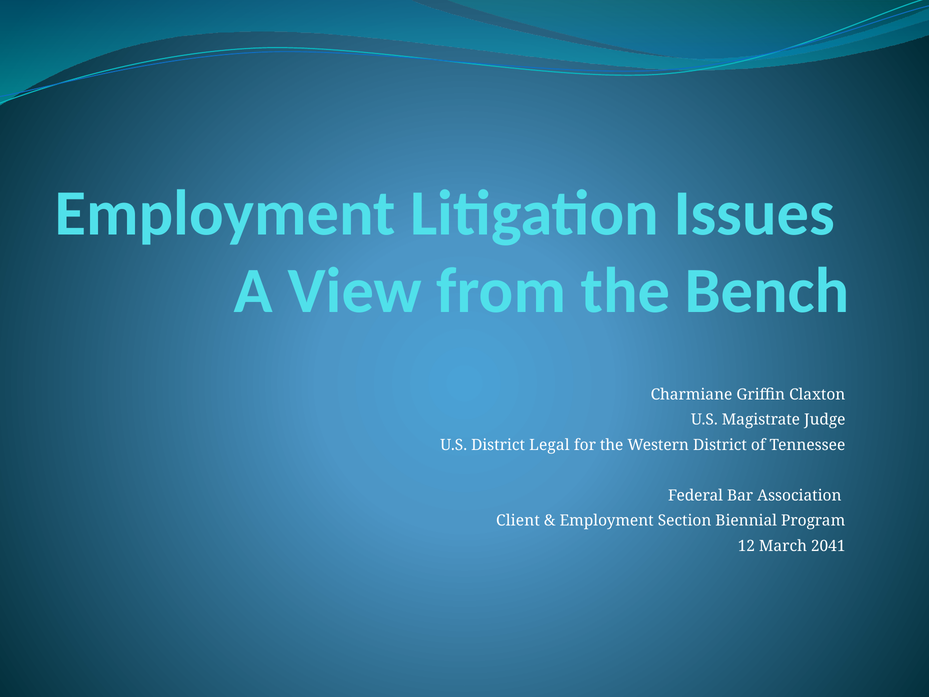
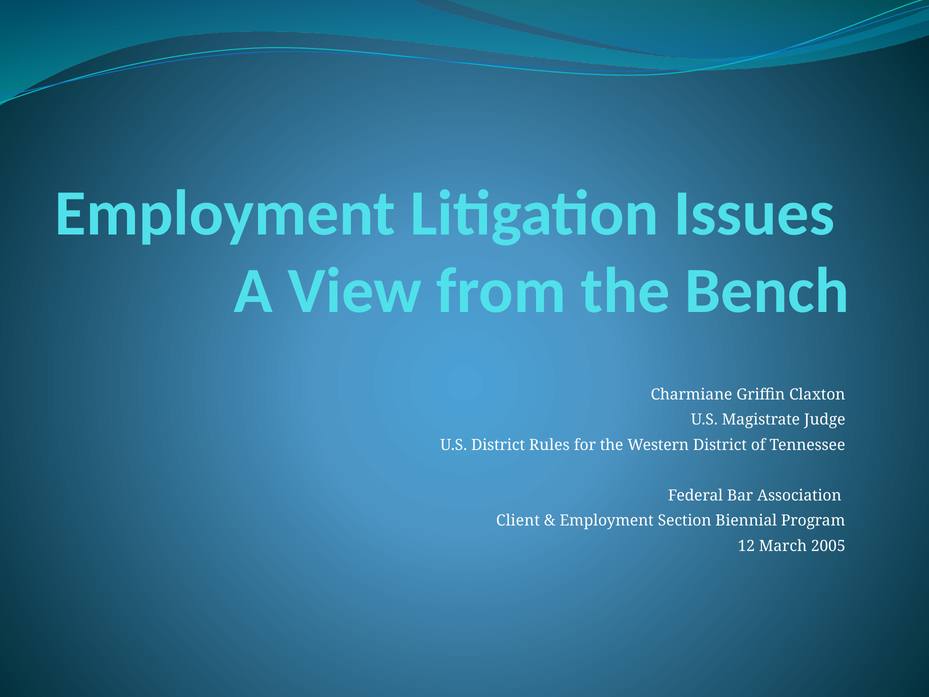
Legal: Legal -> Rules (549, 445)
2041: 2041 -> 2005 (828, 546)
